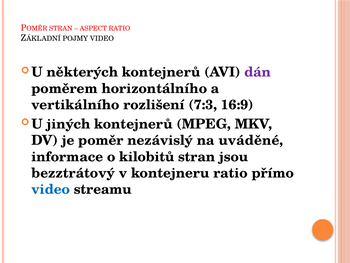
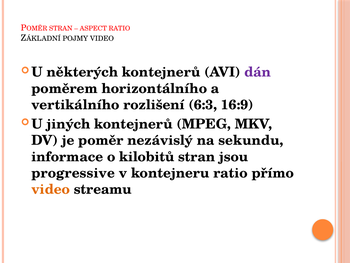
7:3: 7:3 -> 6:3 (203, 105)
uváděné: uváděné -> sekundu (251, 140)
bezztrátový: bezztrátový -> progressive (73, 173)
video colour: blue -> orange (51, 189)
